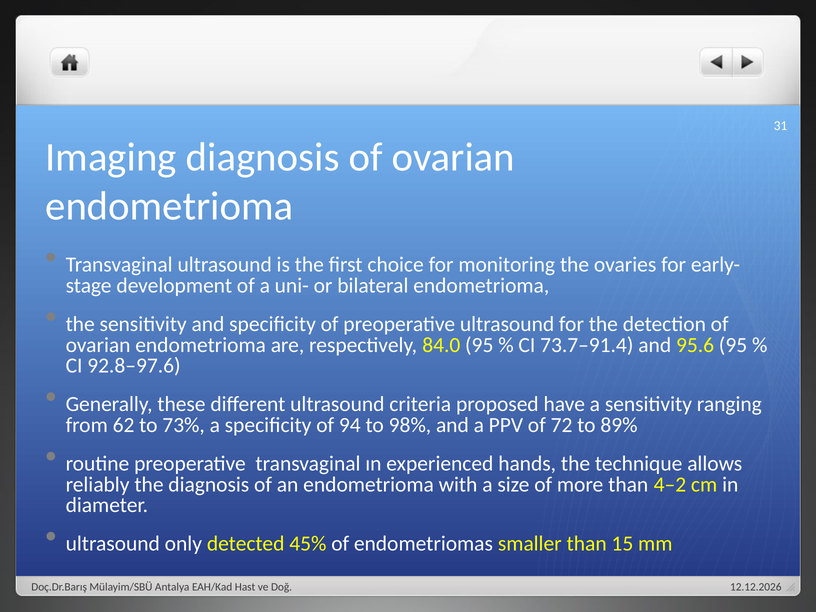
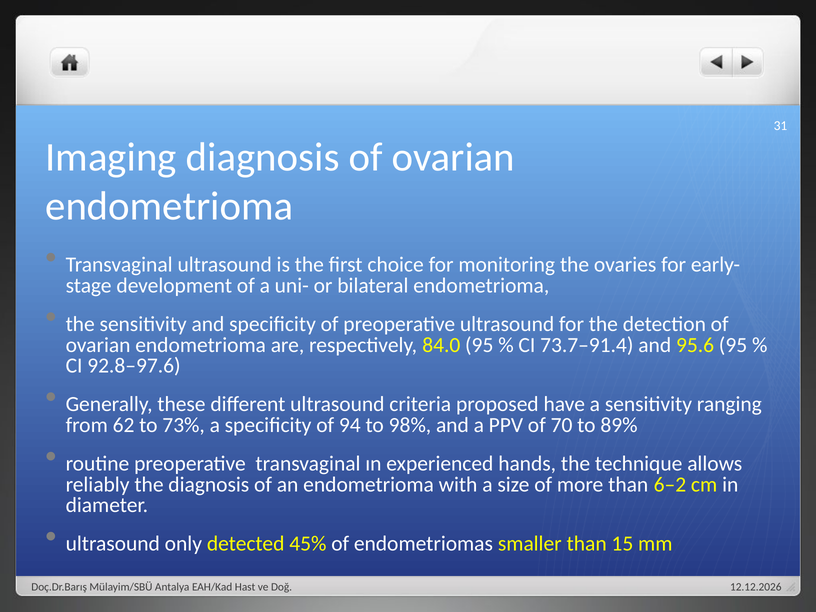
72: 72 -> 70 (562, 425)
4–2: 4–2 -> 6–2 (670, 484)
